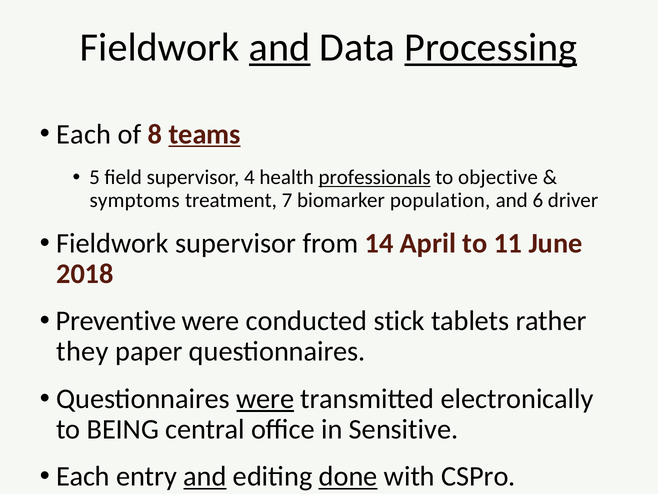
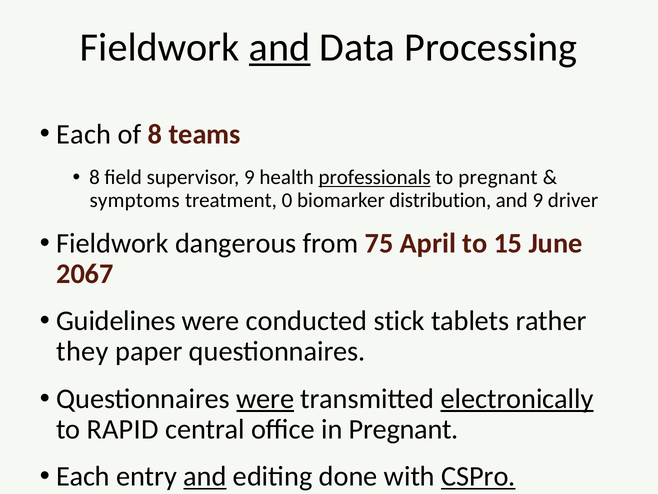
Processing underline: present -> none (491, 47)
teams underline: present -> none (205, 134)
5: 5 -> 8 (94, 177)
supervisor 4: 4 -> 9 (249, 177)
to objective: objective -> pregnant (498, 177)
7: 7 -> 0 (287, 200)
population: population -> distribution (440, 200)
and 6: 6 -> 9 (538, 200)
Fieldwork supervisor: supervisor -> dangerous (236, 243)
14: 14 -> 75 (379, 243)
11: 11 -> 15 (508, 243)
2018: 2018 -> 2067 (85, 274)
Preventive: Preventive -> Guidelines (116, 321)
electronically underline: none -> present (517, 398)
BEING: BEING -> RAPID (123, 429)
in Sensitive: Sensitive -> Pregnant (404, 429)
done underline: present -> none (348, 476)
CSPro underline: none -> present (478, 476)
